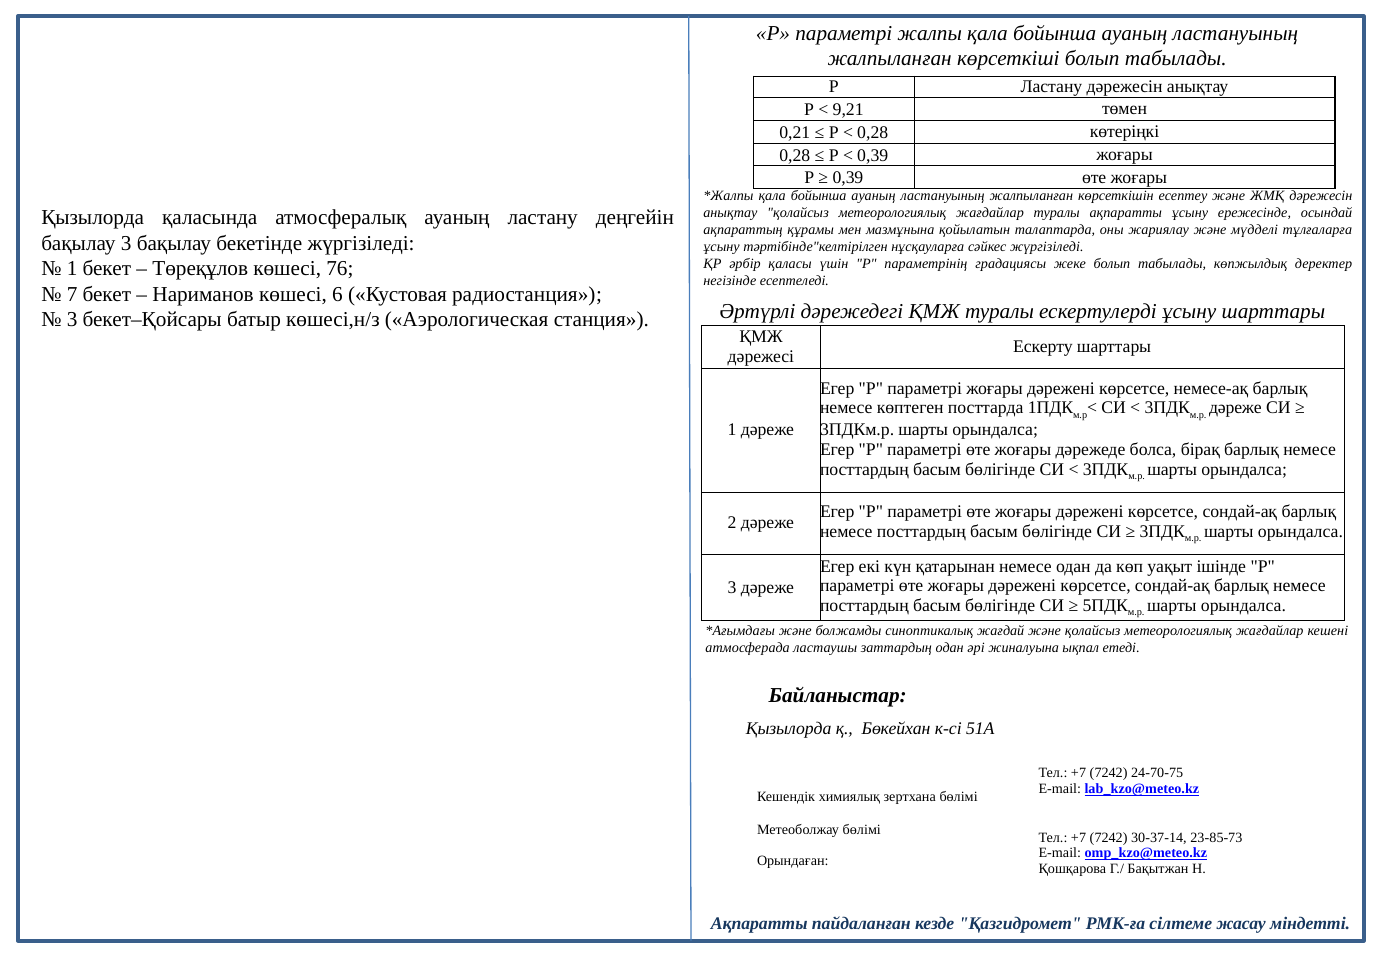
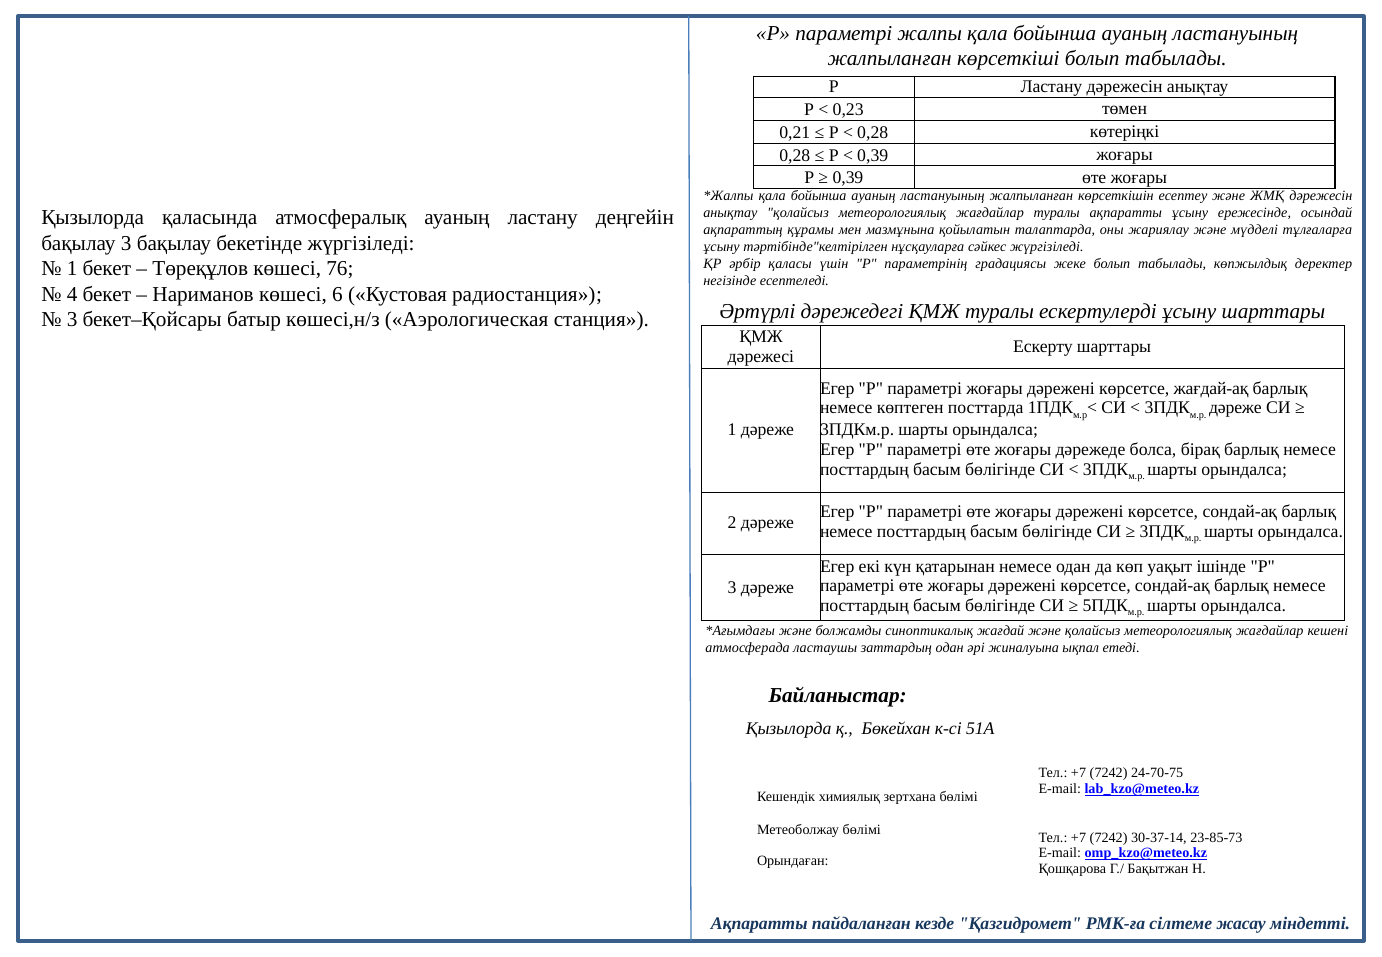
9,21: 9,21 -> 0,23 (848, 110)
7: 7 -> 4 (72, 294)
немесе-ақ: немесе-ақ -> жағдай-ақ (1211, 388)
